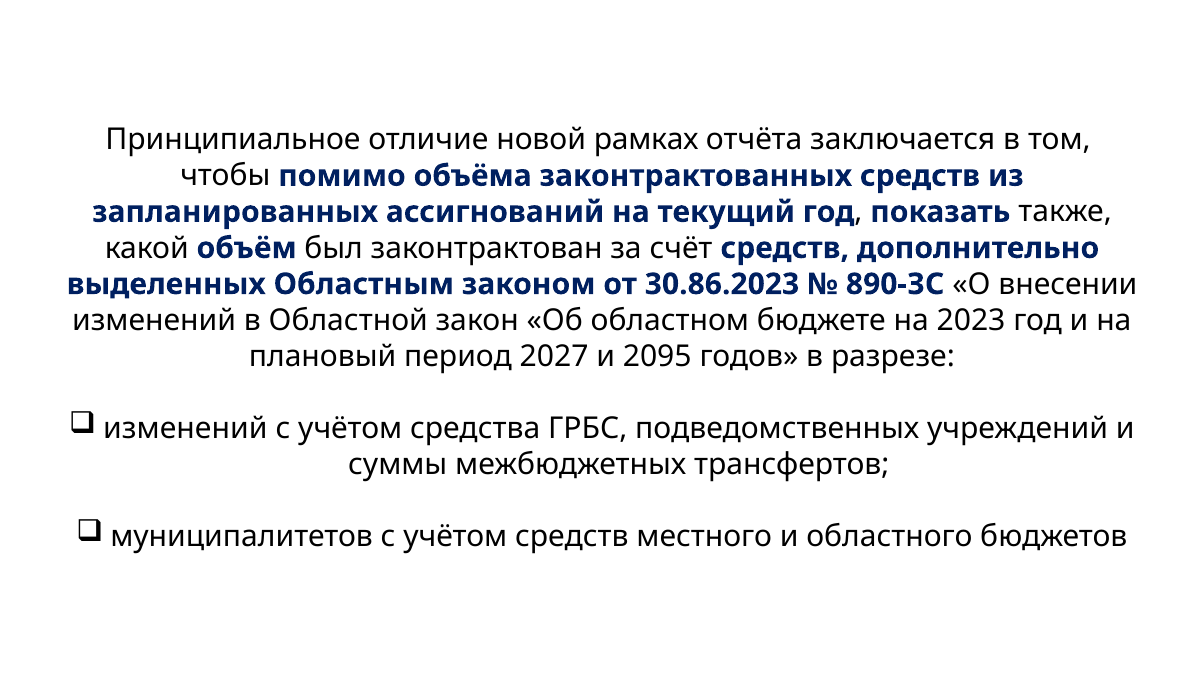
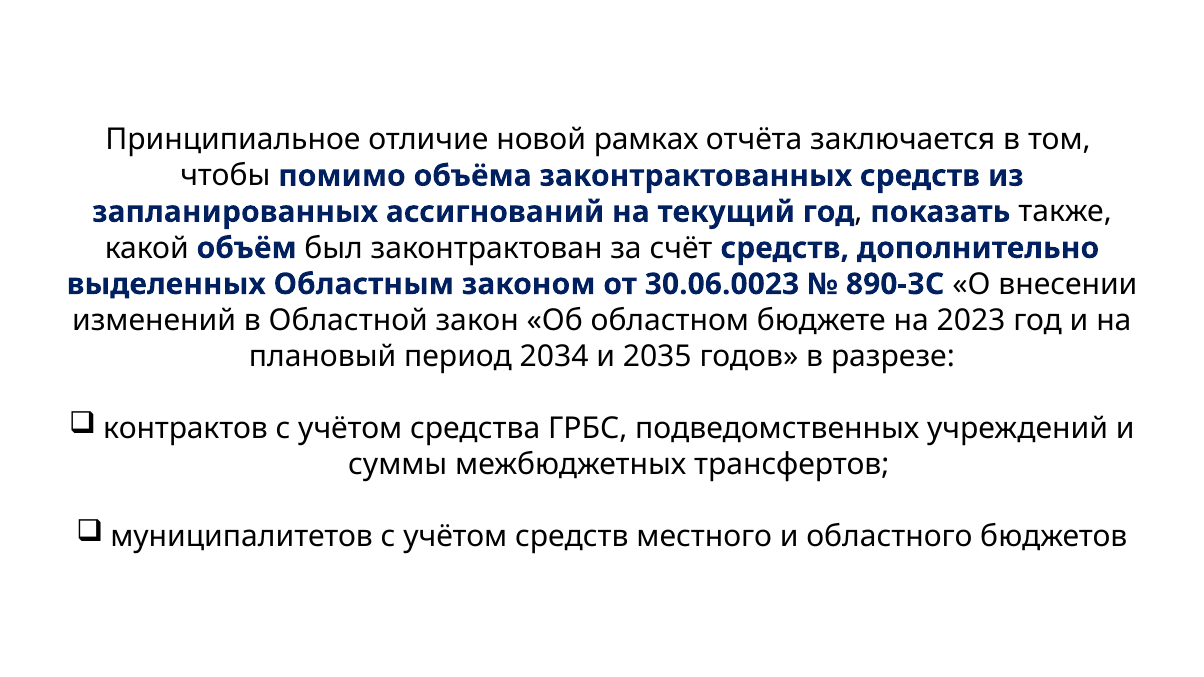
30.86.2023: 30.86.2023 -> 30.06.0023 (722, 284)
2027: 2027 -> 2034 (554, 357)
2095: 2095 -> 2035 (657, 357)
изменений: изменений -> контрактов (185, 429)
